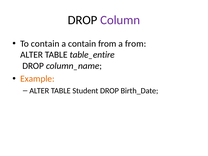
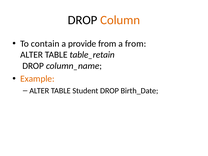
Column colour: purple -> orange (120, 20)
a contain: contain -> provide (82, 44)
table_entire: table_entire -> table_retain (92, 55)
